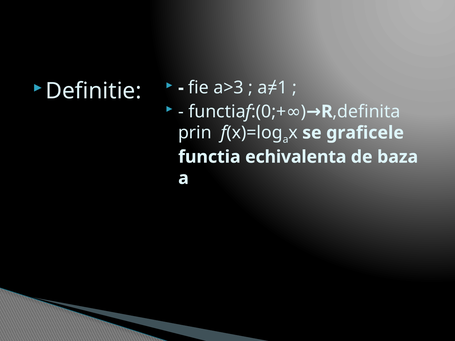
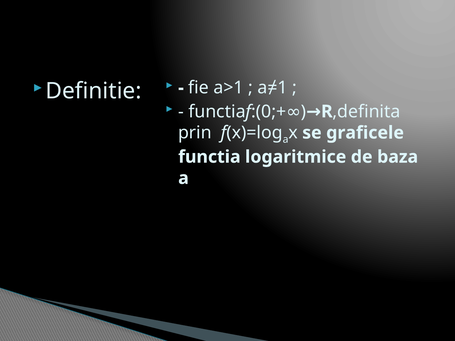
a>3: a>3 -> a>1 (229, 88)
echivalenta: echivalenta -> logaritmice (296, 157)
